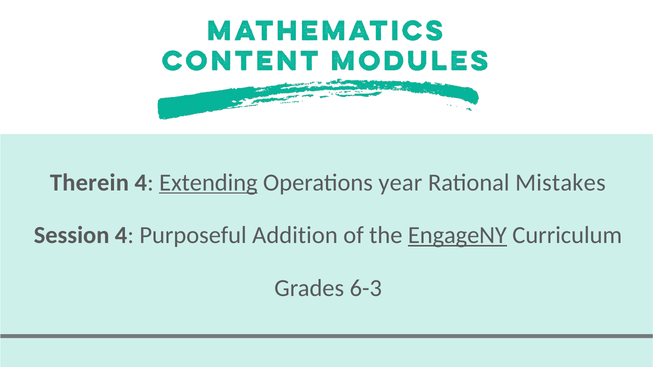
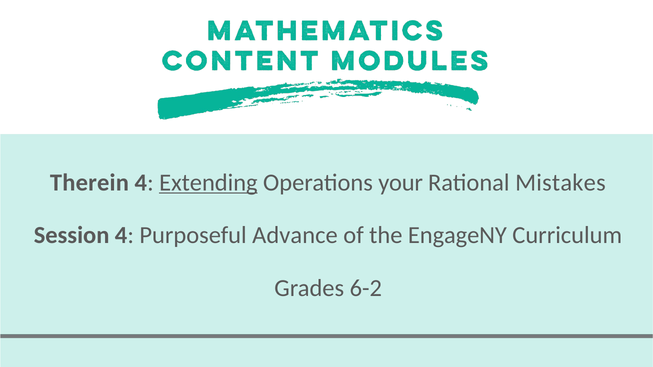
year: year -> your (401, 183)
Addition: Addition -> Advance (295, 236)
EngageNY underline: present -> none (457, 236)
6-3: 6-3 -> 6-2 (366, 288)
